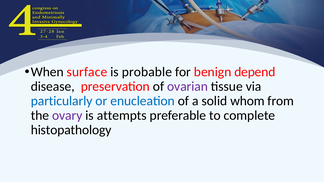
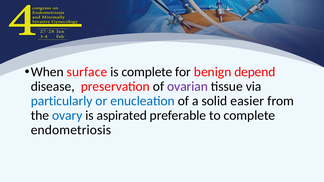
is probable: probable -> complete (147, 72)
whom: whom -> easier (247, 101)
ovary colour: purple -> blue (67, 116)
attempts: attempts -> aspirated (122, 116)
histopathology: histopathology -> endometriosis (71, 130)
